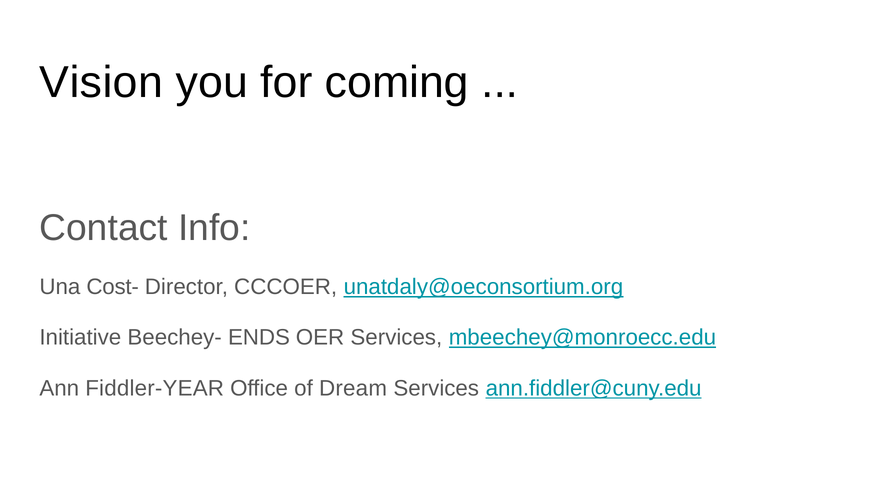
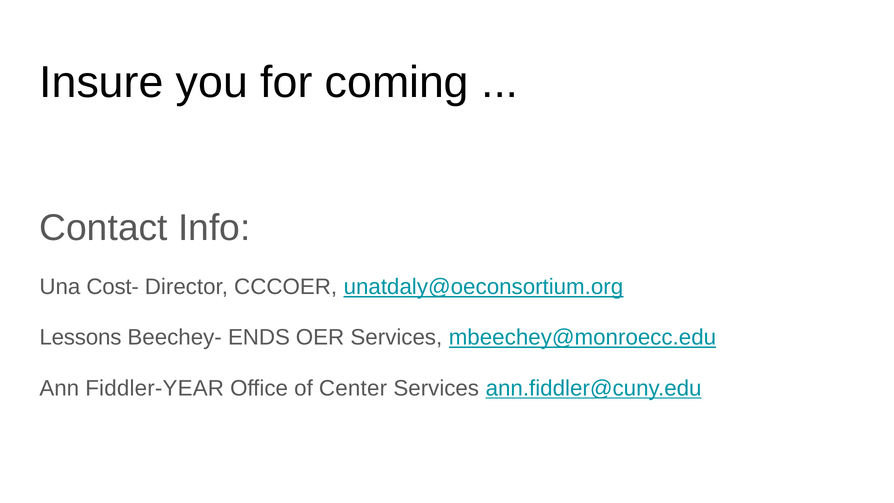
Vision: Vision -> Insure (101, 82)
Initiative: Initiative -> Lessons (80, 337)
Dream: Dream -> Center (353, 388)
